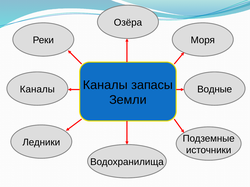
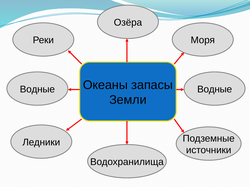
Каналы: Каналы -> Океаны (105, 85)
Каналы: Каналы -> Водные (37, 89)
